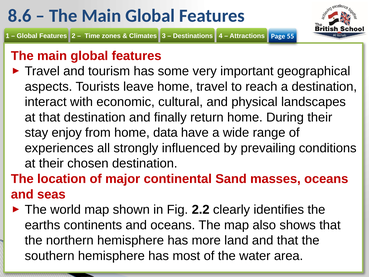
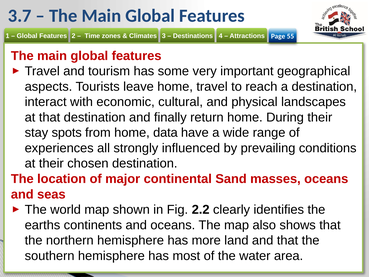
8.6: 8.6 -> 3.7 (20, 16)
enjoy: enjoy -> spots (67, 133)
